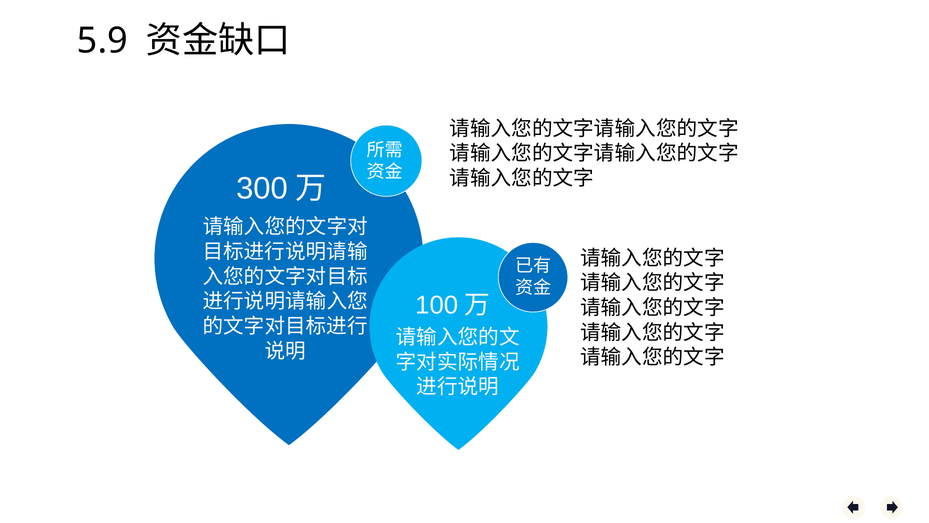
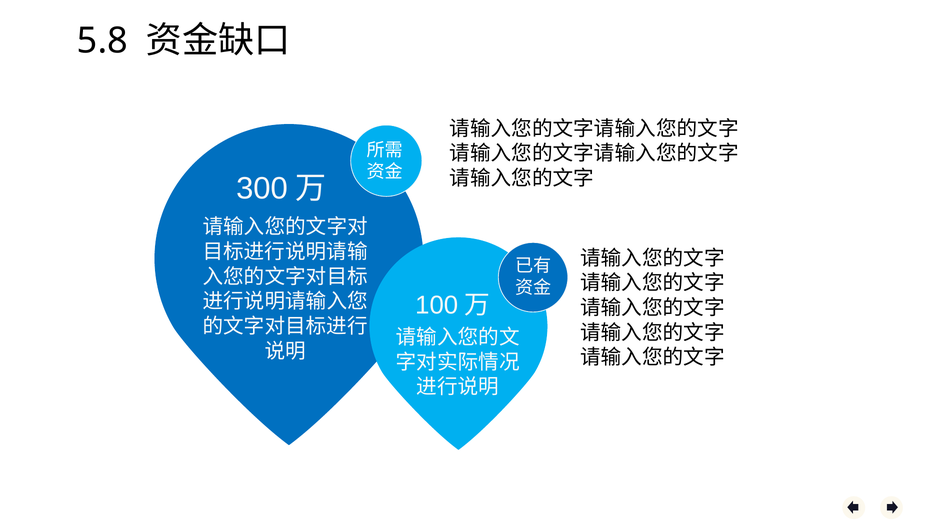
5.9: 5.9 -> 5.8 (103, 41)
